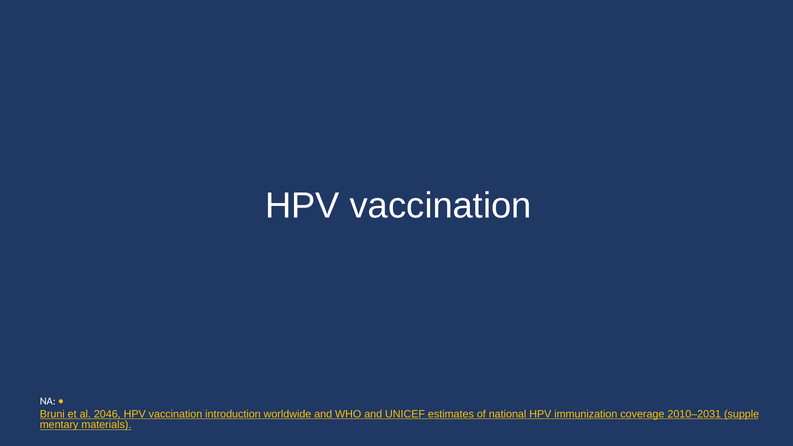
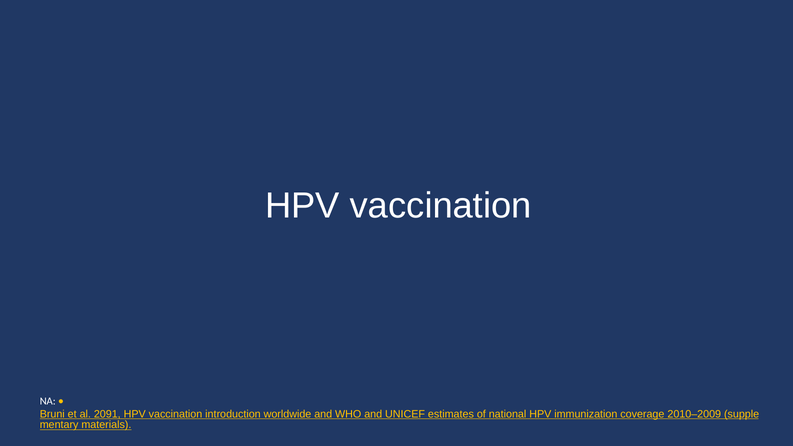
2046: 2046 -> 2091 (107, 414)
2010–2031: 2010–2031 -> 2010–2009 (694, 414)
